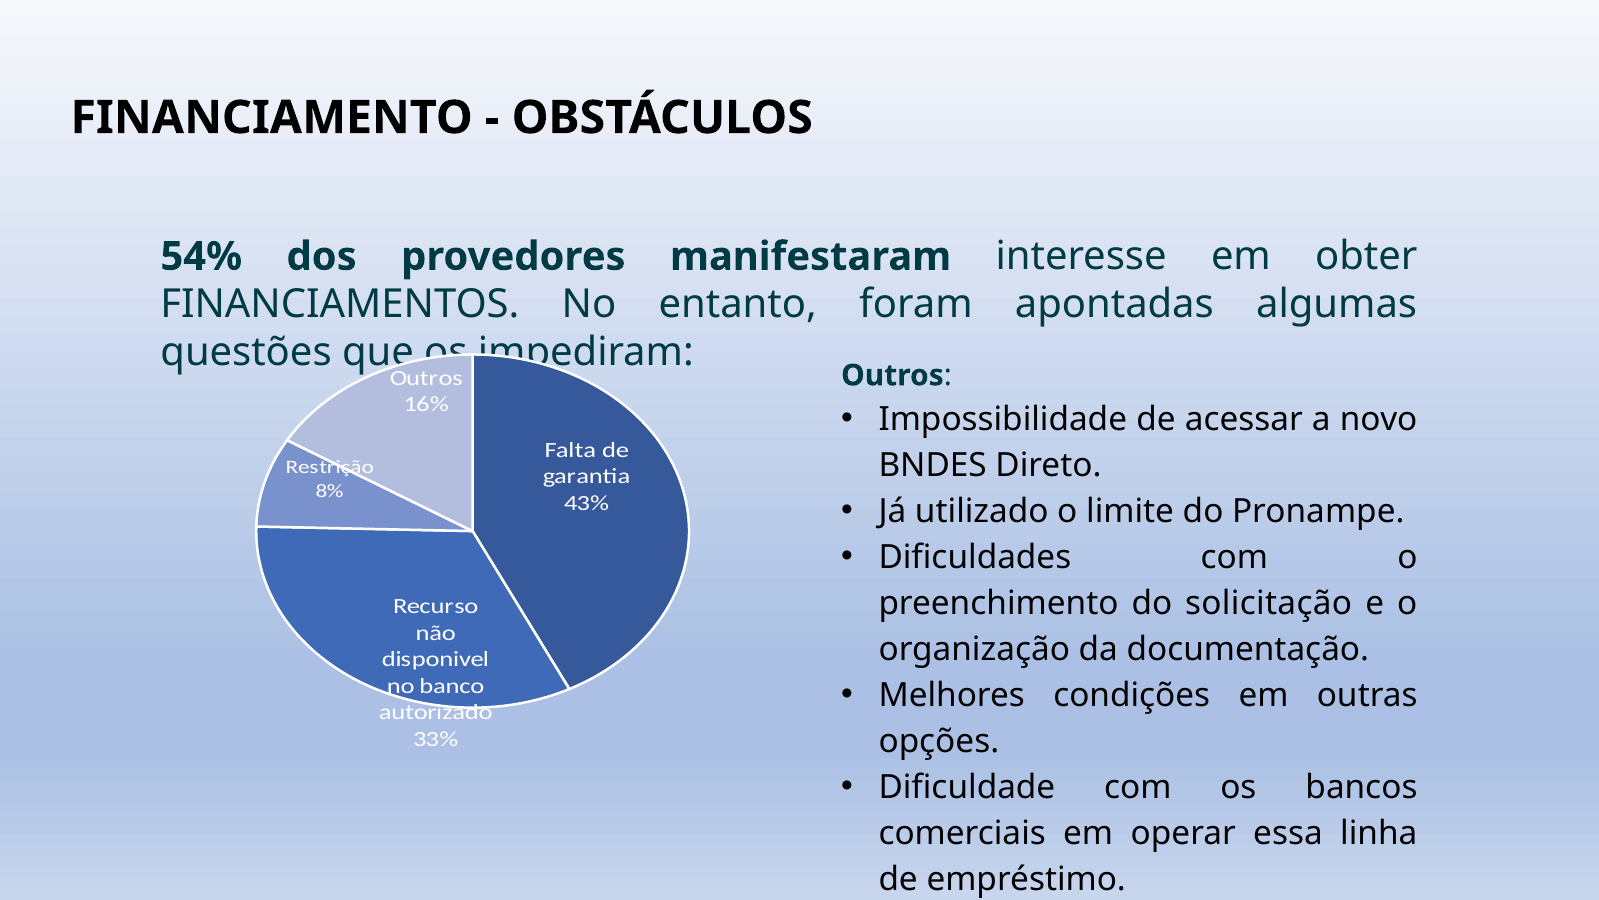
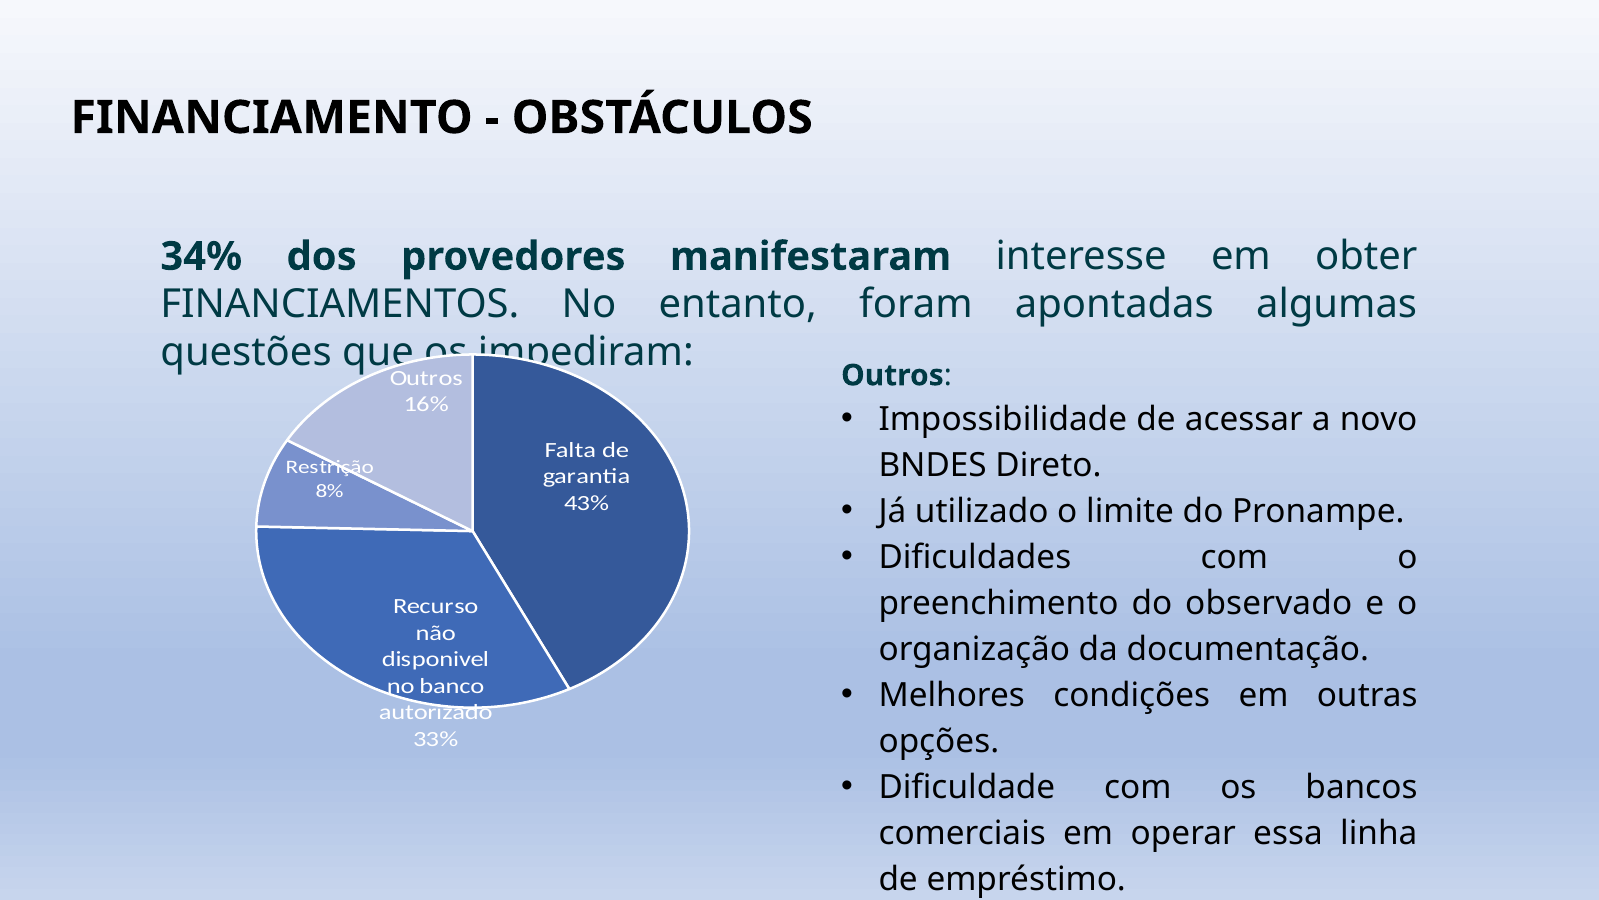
54%: 54% -> 34% (201, 256)
solicitação: solicitação -> observado (1269, 603)
